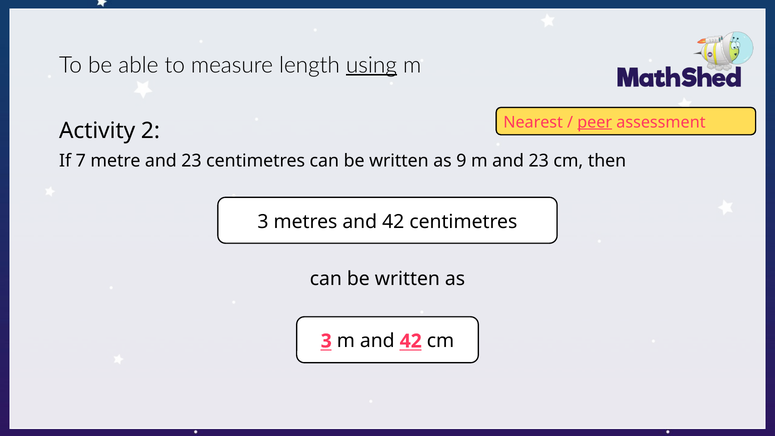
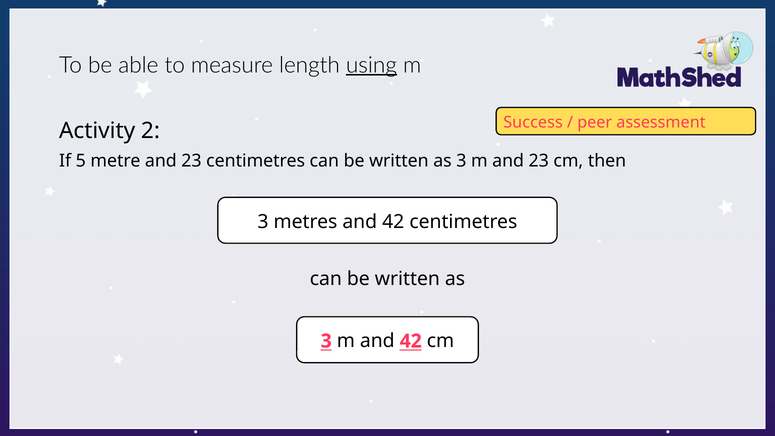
Nearest: Nearest -> Success (533, 122)
peer underline: present -> none (595, 122)
7: 7 -> 5 (81, 161)
9: 9 -> 3 (461, 161)
